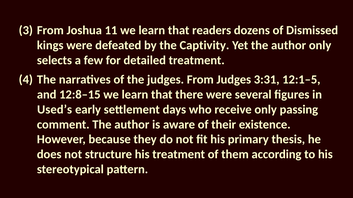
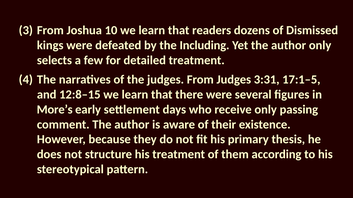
11: 11 -> 10 (111, 30)
Captivity: Captivity -> Including (205, 45)
12:1–5: 12:1–5 -> 17:1–5 (301, 80)
Used’s: Used’s -> More’s (55, 110)
